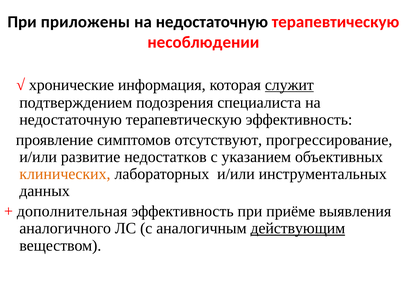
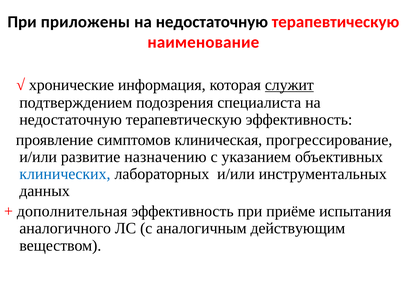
несоблюдении: несоблюдении -> наименование (203, 42)
отсутствуют: отсутствуют -> клиническая (218, 140)
недостатков: недостатков -> назначению (165, 157)
клинических colour: orange -> blue (65, 174)
выявления: выявления -> испытания (355, 211)
действующим underline: present -> none (298, 229)
